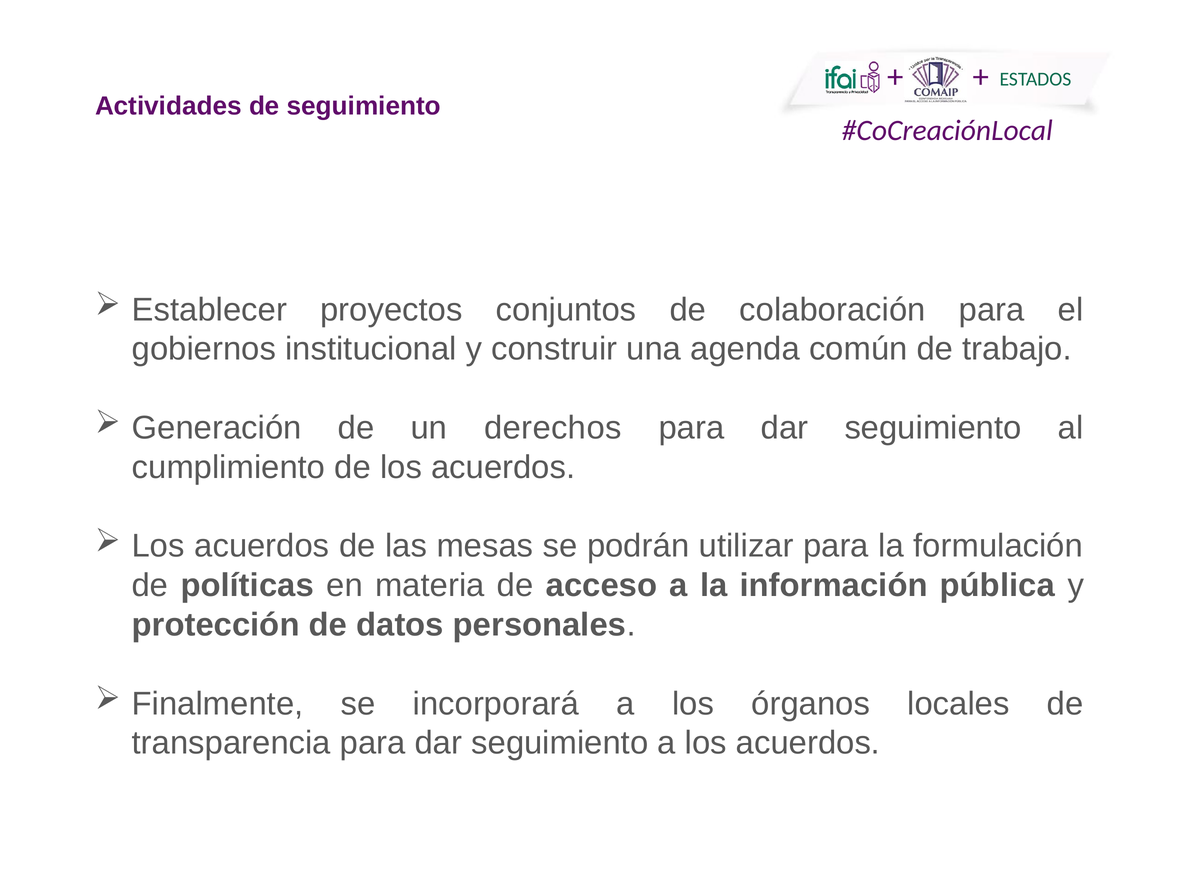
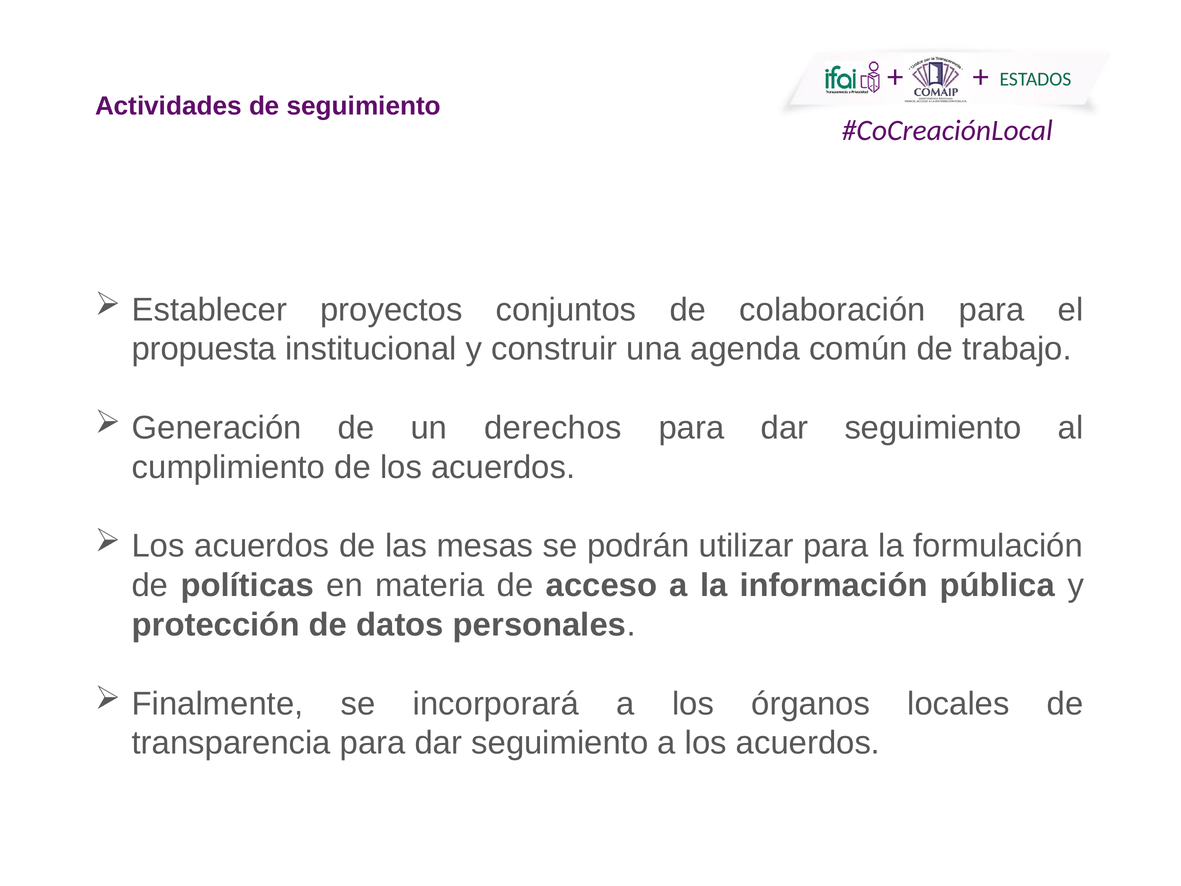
gobiernos: gobiernos -> propuesta (204, 349)
